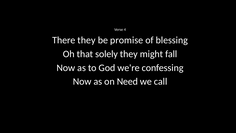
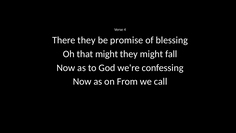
that solely: solely -> might (107, 54)
Need: Need -> From (127, 81)
